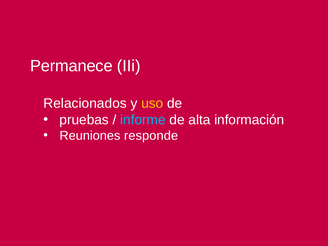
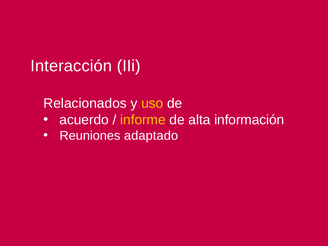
Permanece: Permanece -> Interacción (71, 66)
pruebas: pruebas -> acuerdo (84, 120)
informe colour: light blue -> yellow (143, 120)
responde: responde -> adaptado (151, 136)
